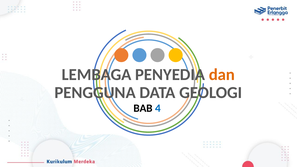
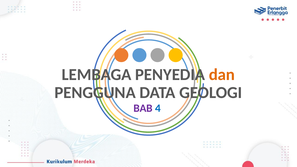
BAB colour: black -> purple (143, 108)
